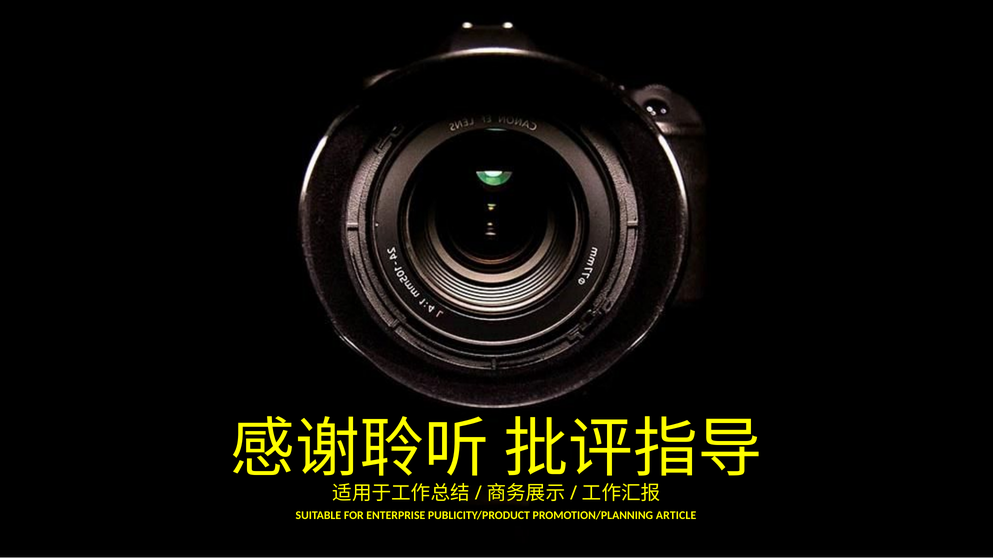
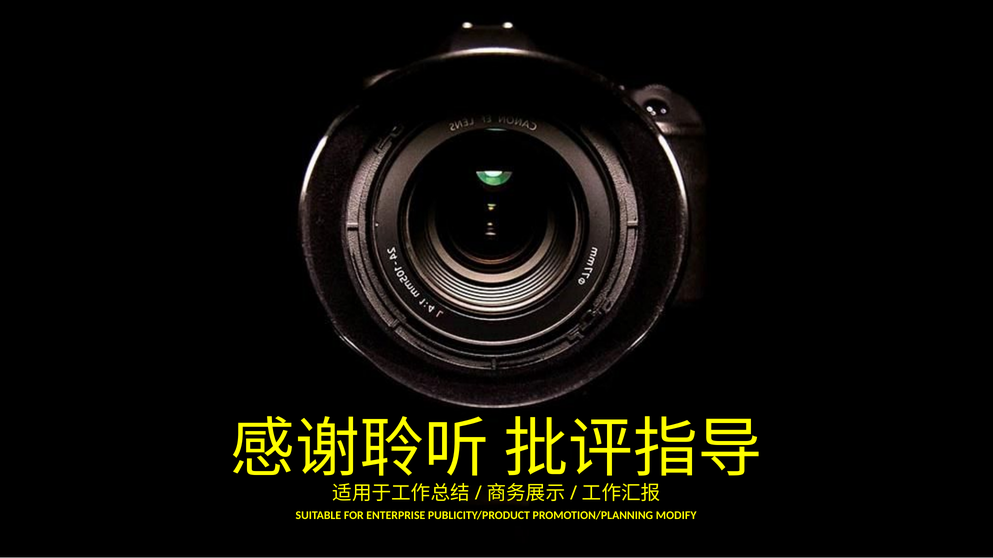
ARTICLE: ARTICLE -> MODIFY (676, 516)
